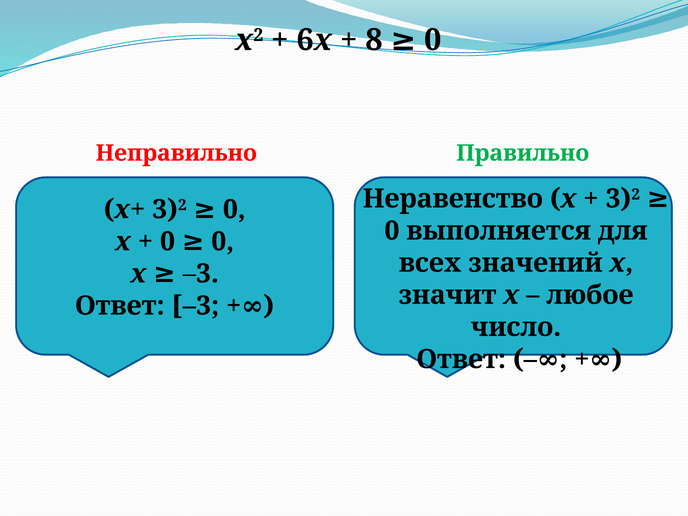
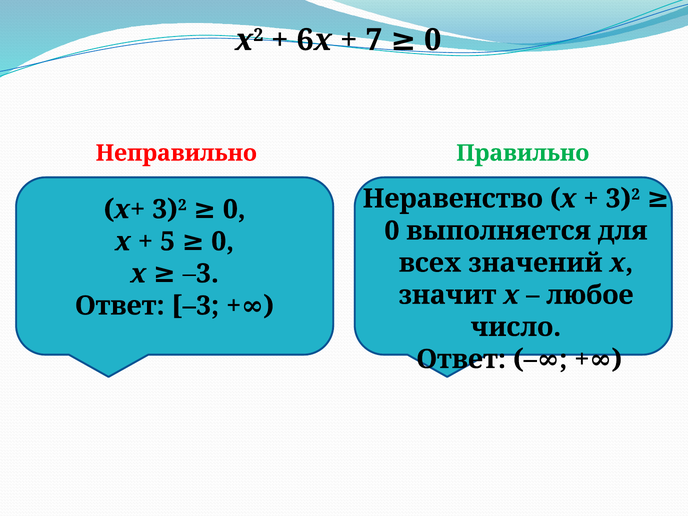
8: 8 -> 7 (374, 40)
0: 0 -> 5 (167, 242)
